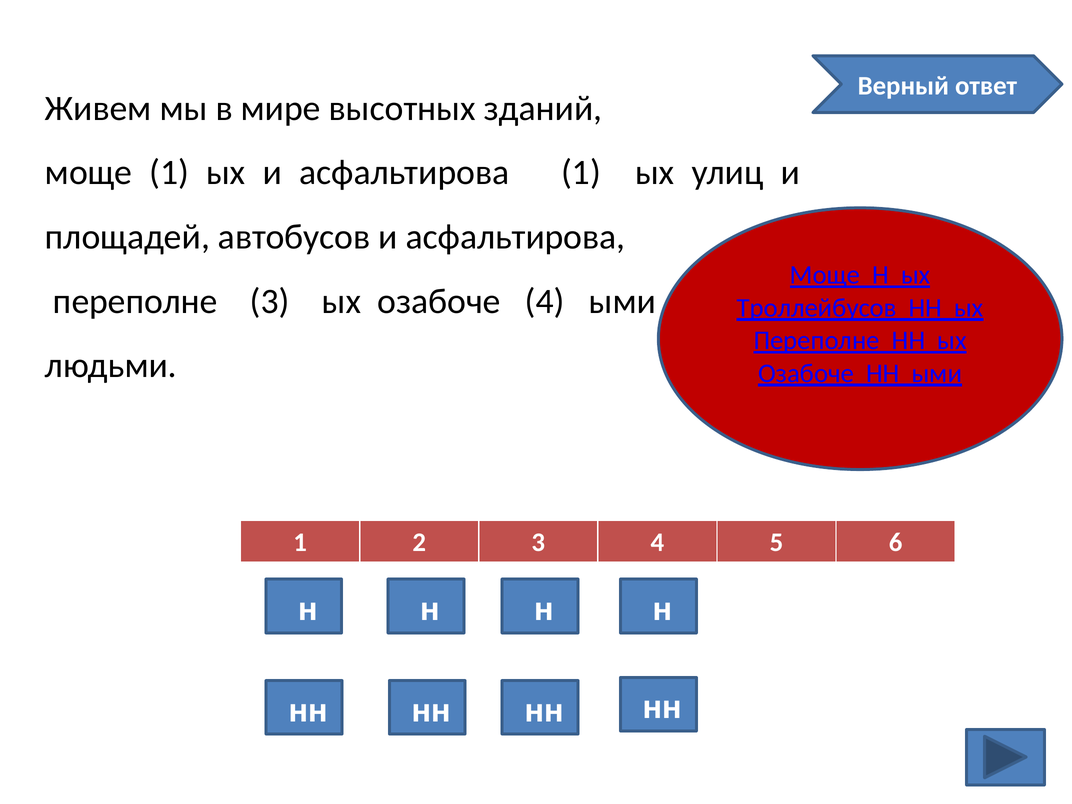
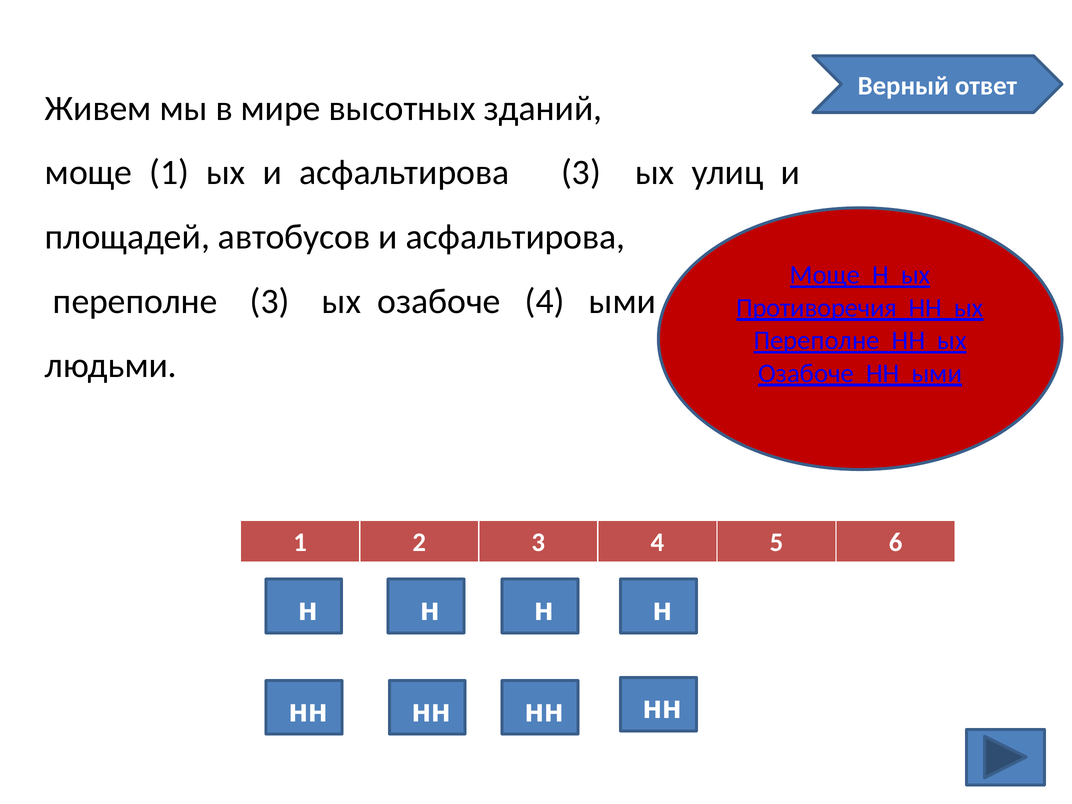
асфальтирова 1: 1 -> 3 (581, 173)
Троллейбусов: Троллейбусов -> Противоречия (817, 308)
